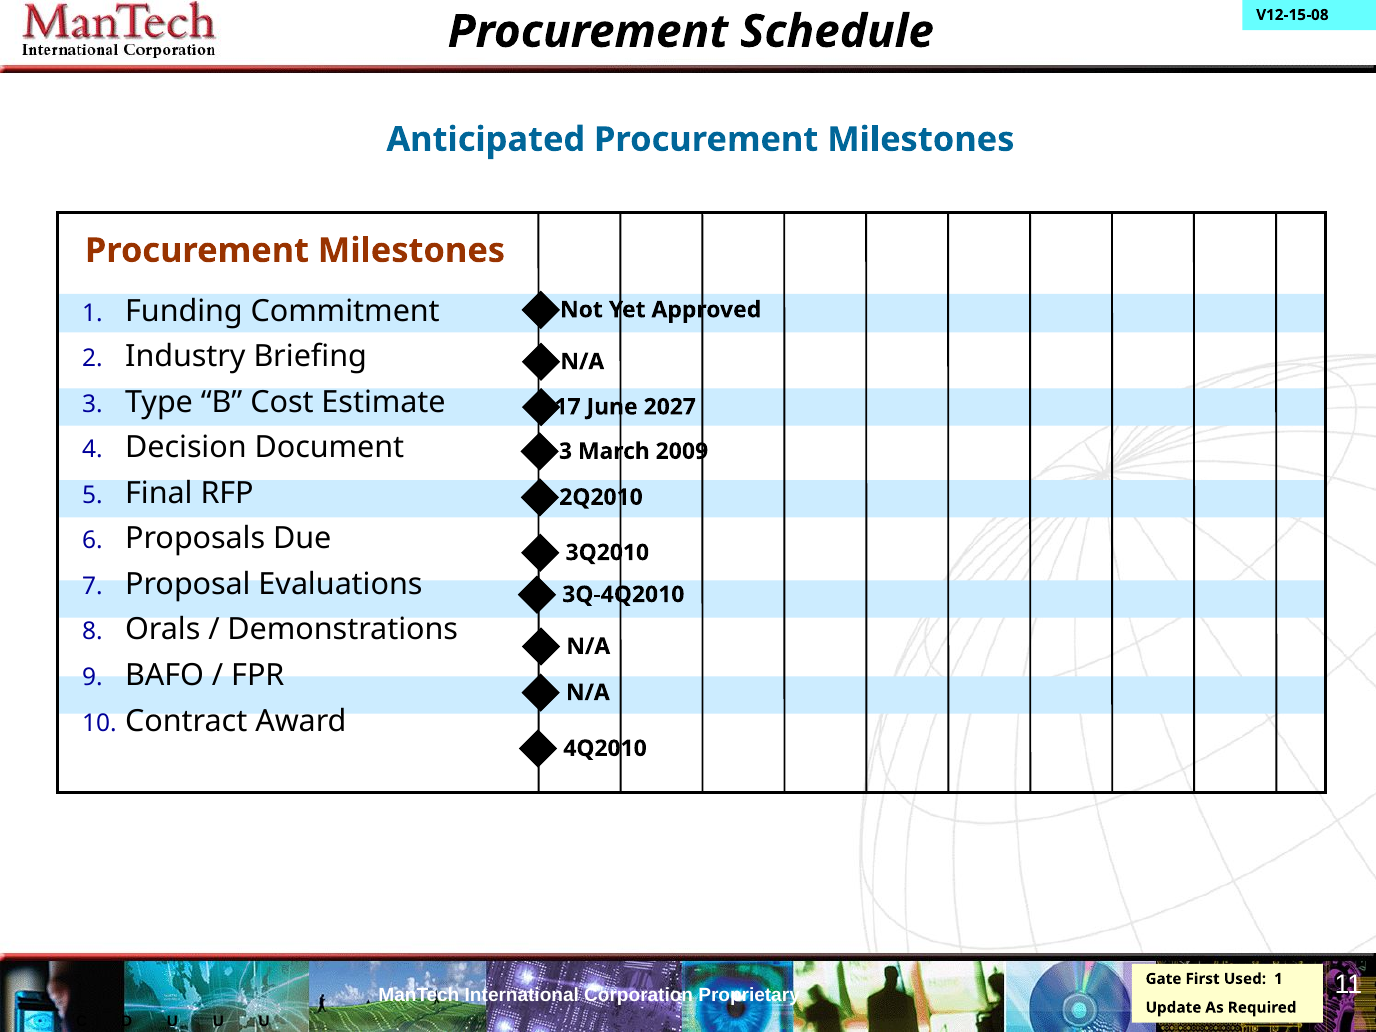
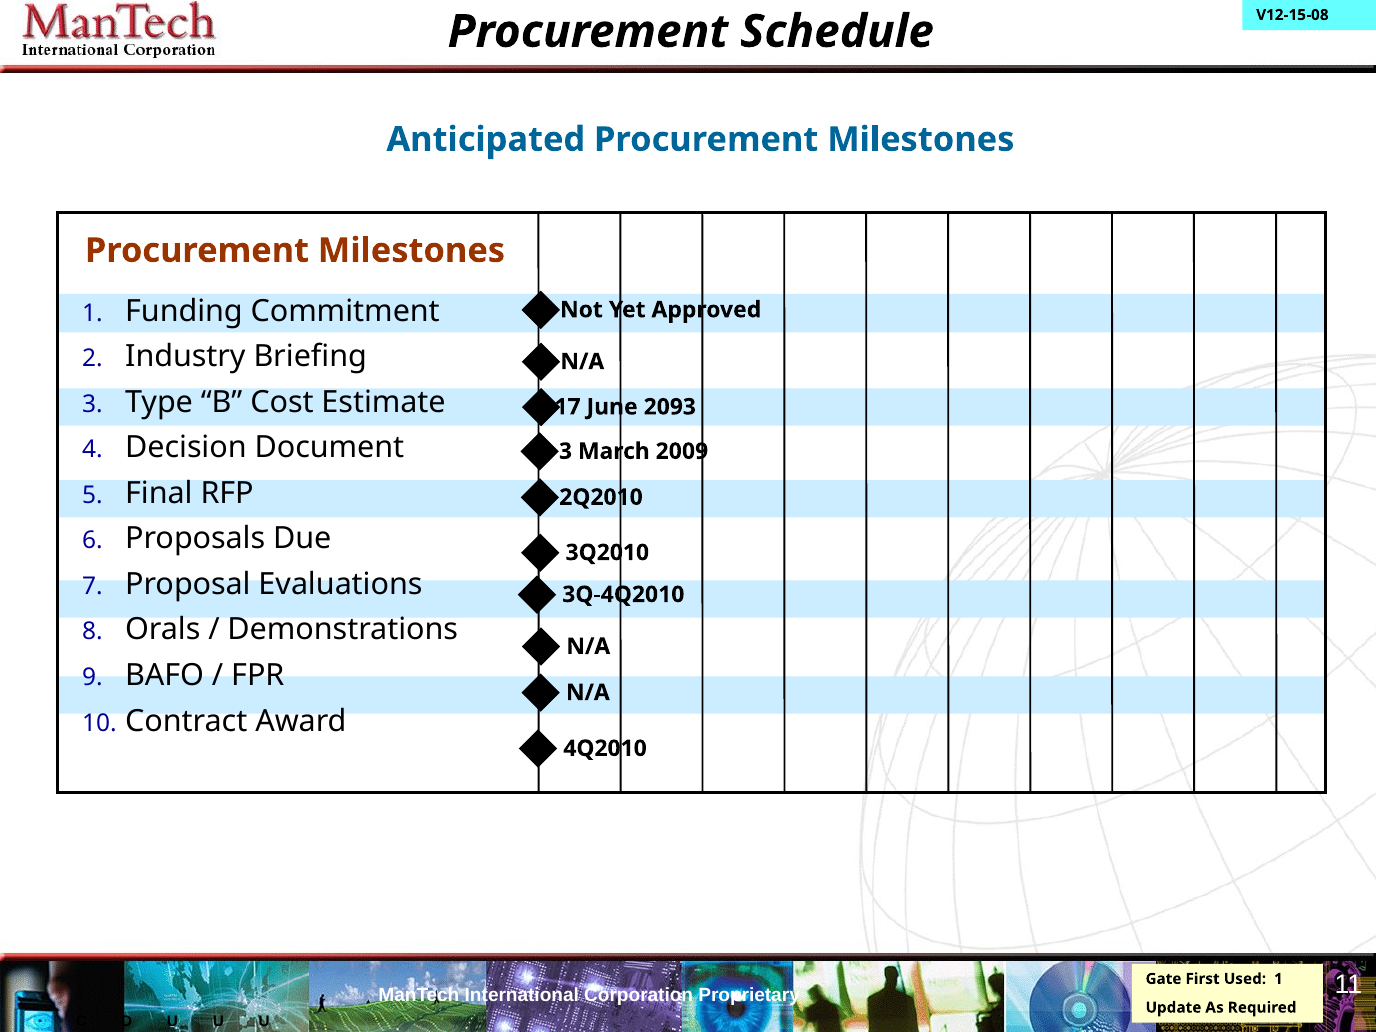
2027: 2027 -> 2093 (670, 407)
